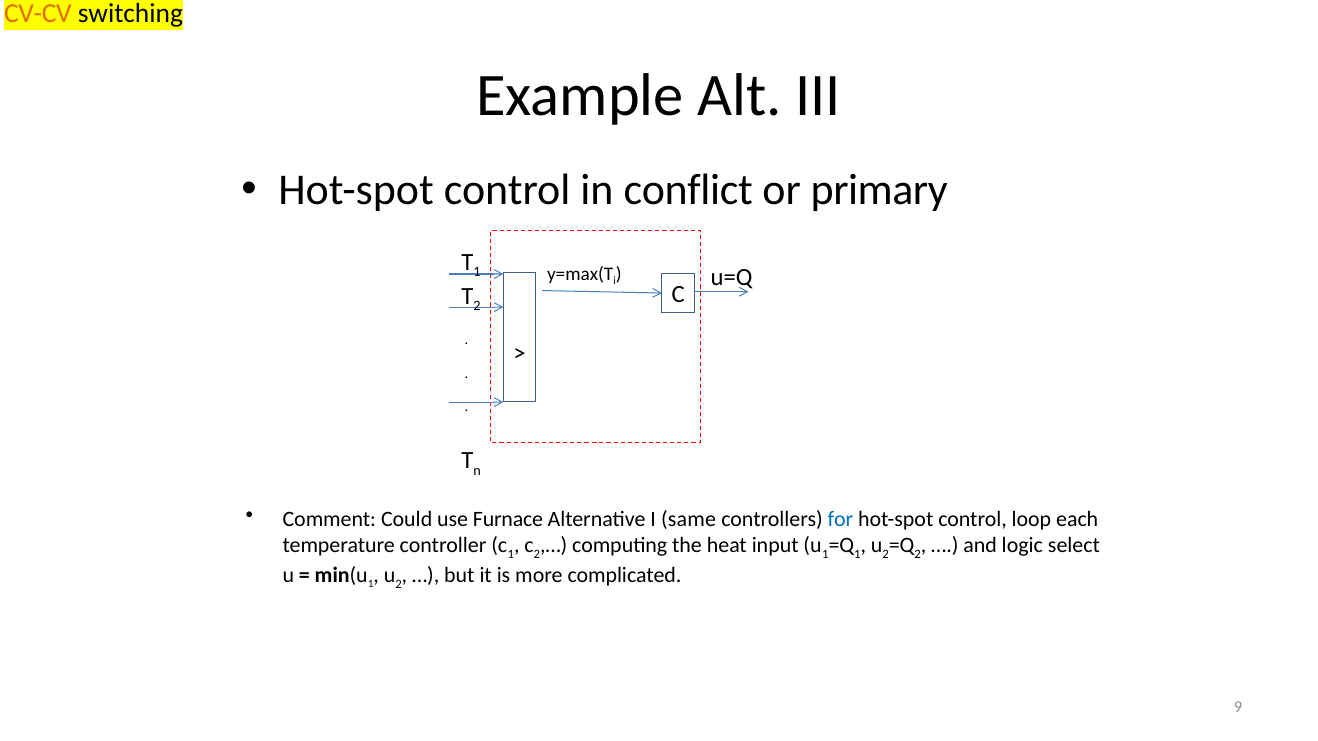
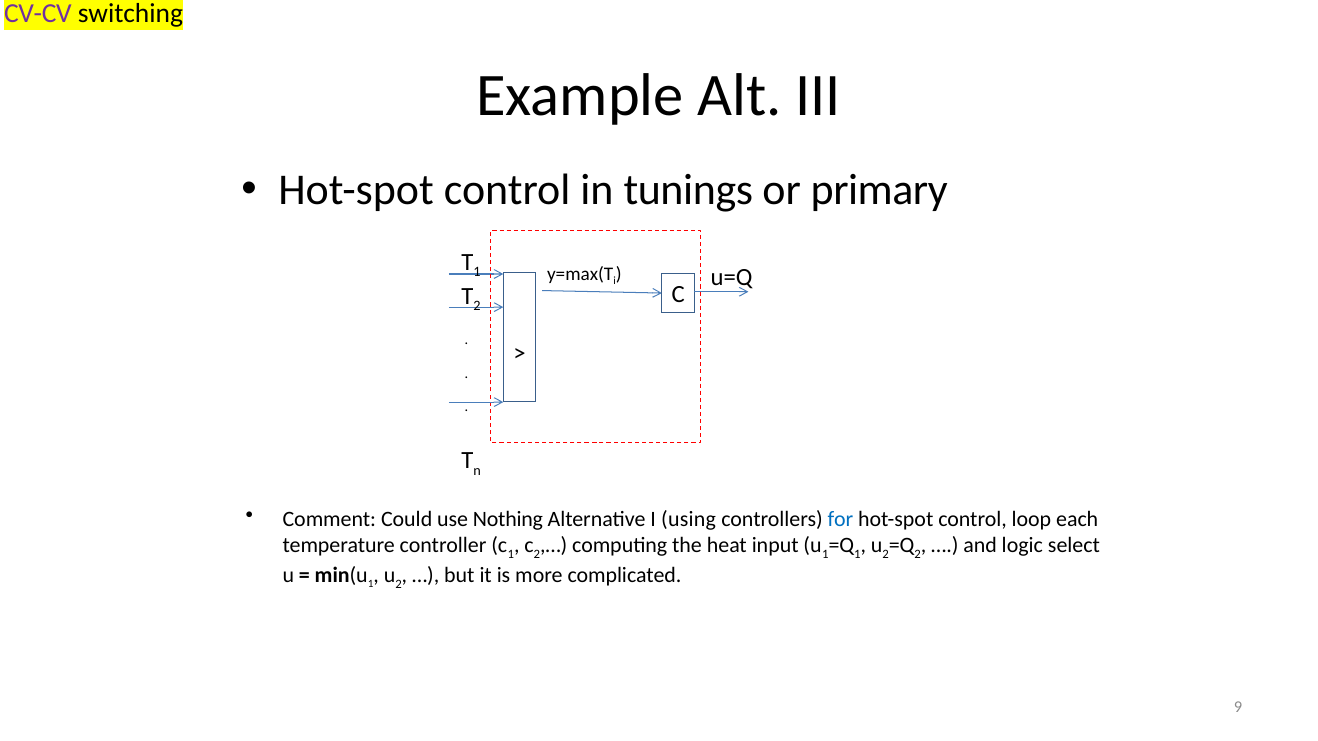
CV-CV colour: orange -> purple (38, 14)
conflict: conflict -> tunings (688, 190)
Furnace: Furnace -> Nothing (508, 520)
same: same -> using (689, 520)
